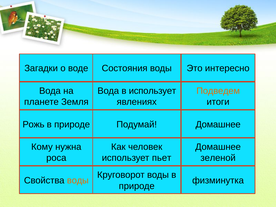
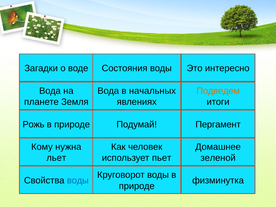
в использует: использует -> начальных (152, 91)
Домашнее: Домашнее -> Пергамент (218, 124)
роса: роса -> льет (56, 158)
воды colour: orange -> blue (78, 180)
